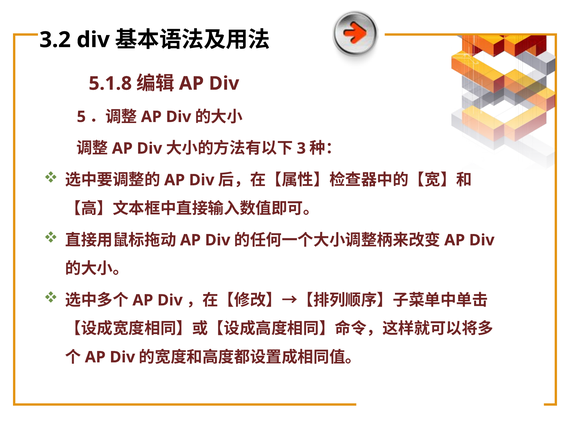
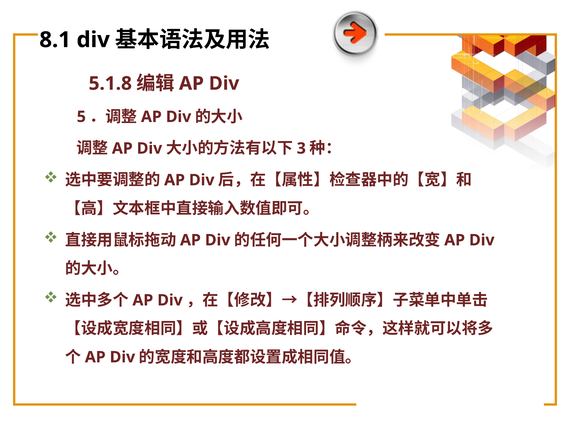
3.2: 3.2 -> 8.1 (55, 40)
